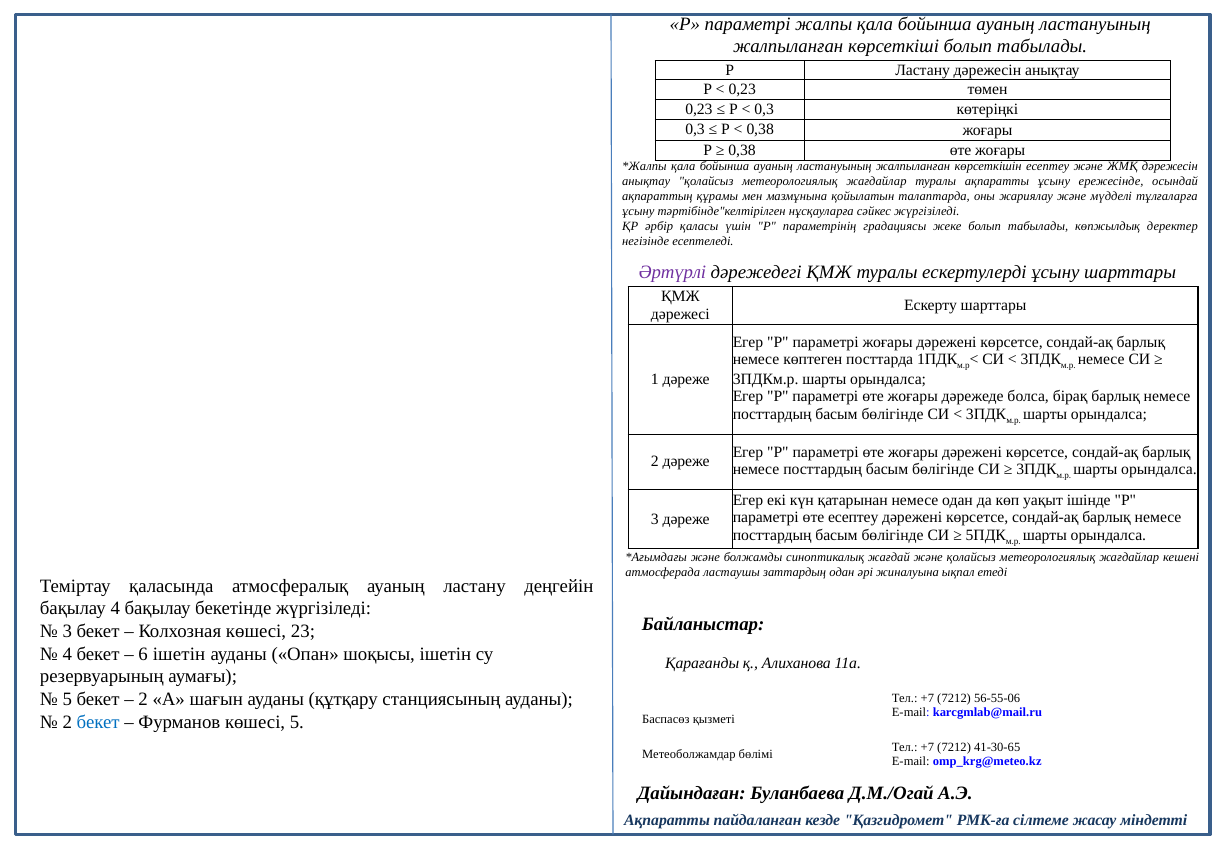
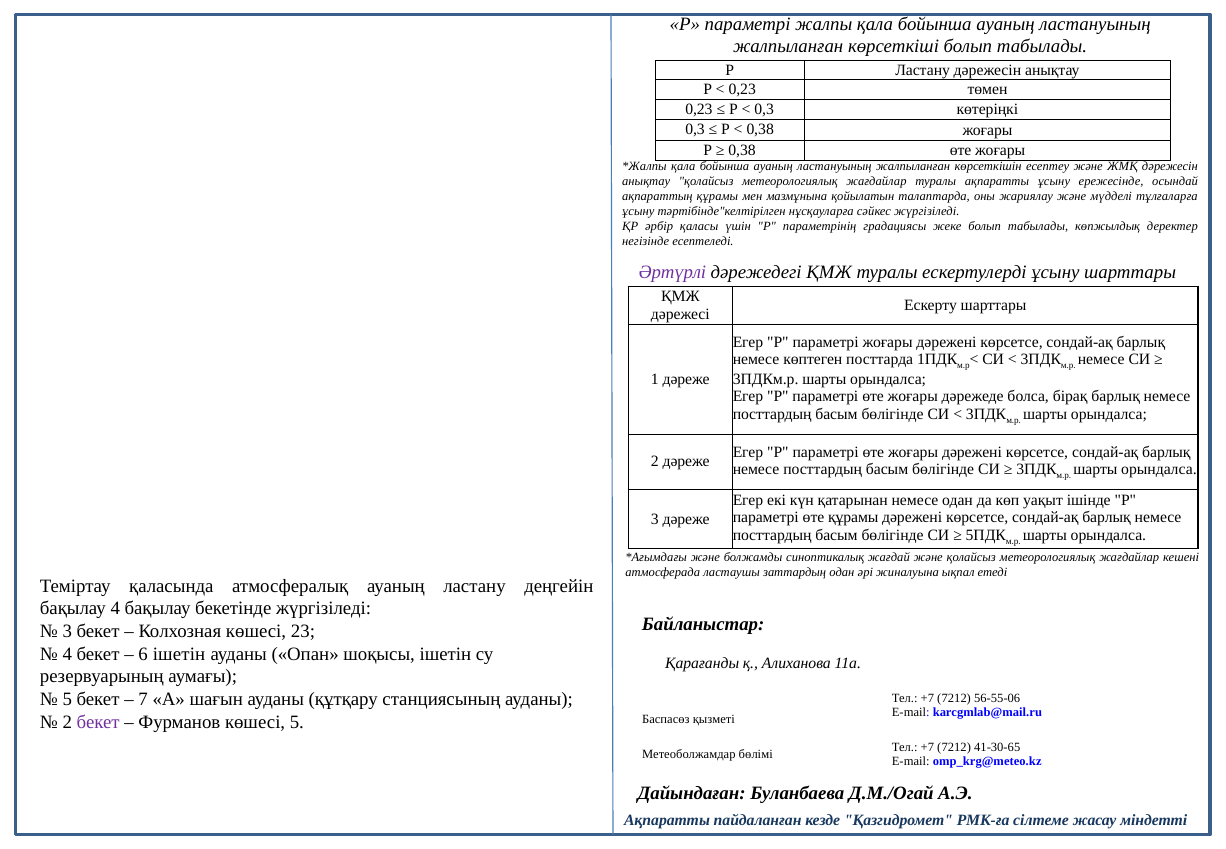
өте есептеу: есептеу -> құрамы (853, 518)
2: 2 -> 7 (143, 699)
бекет colour: blue -> purple (98, 722)
